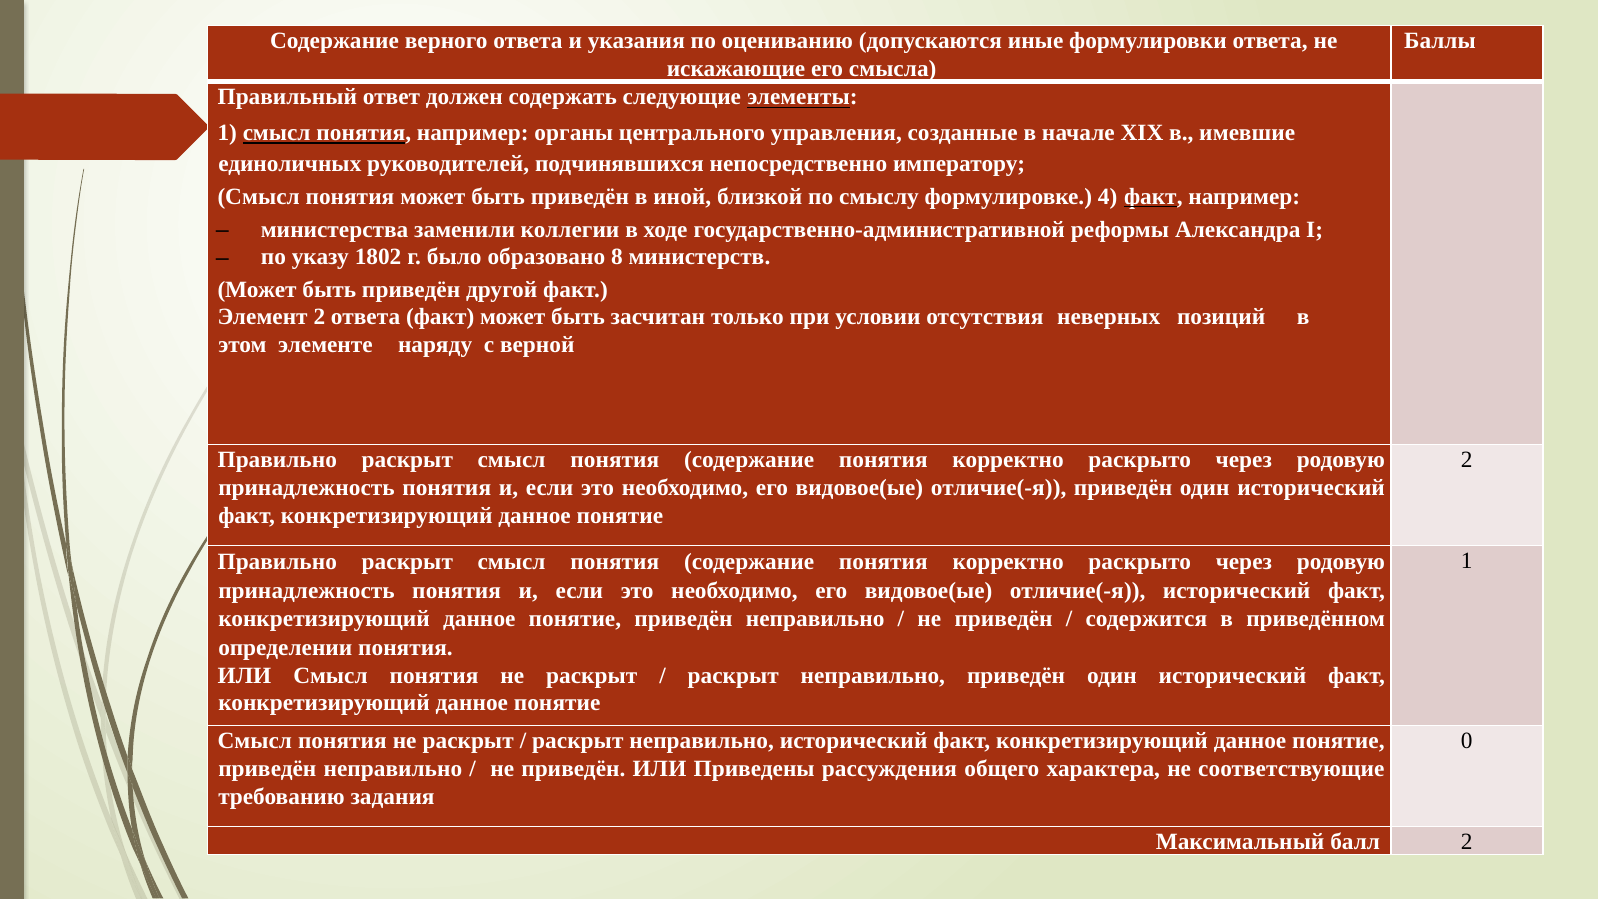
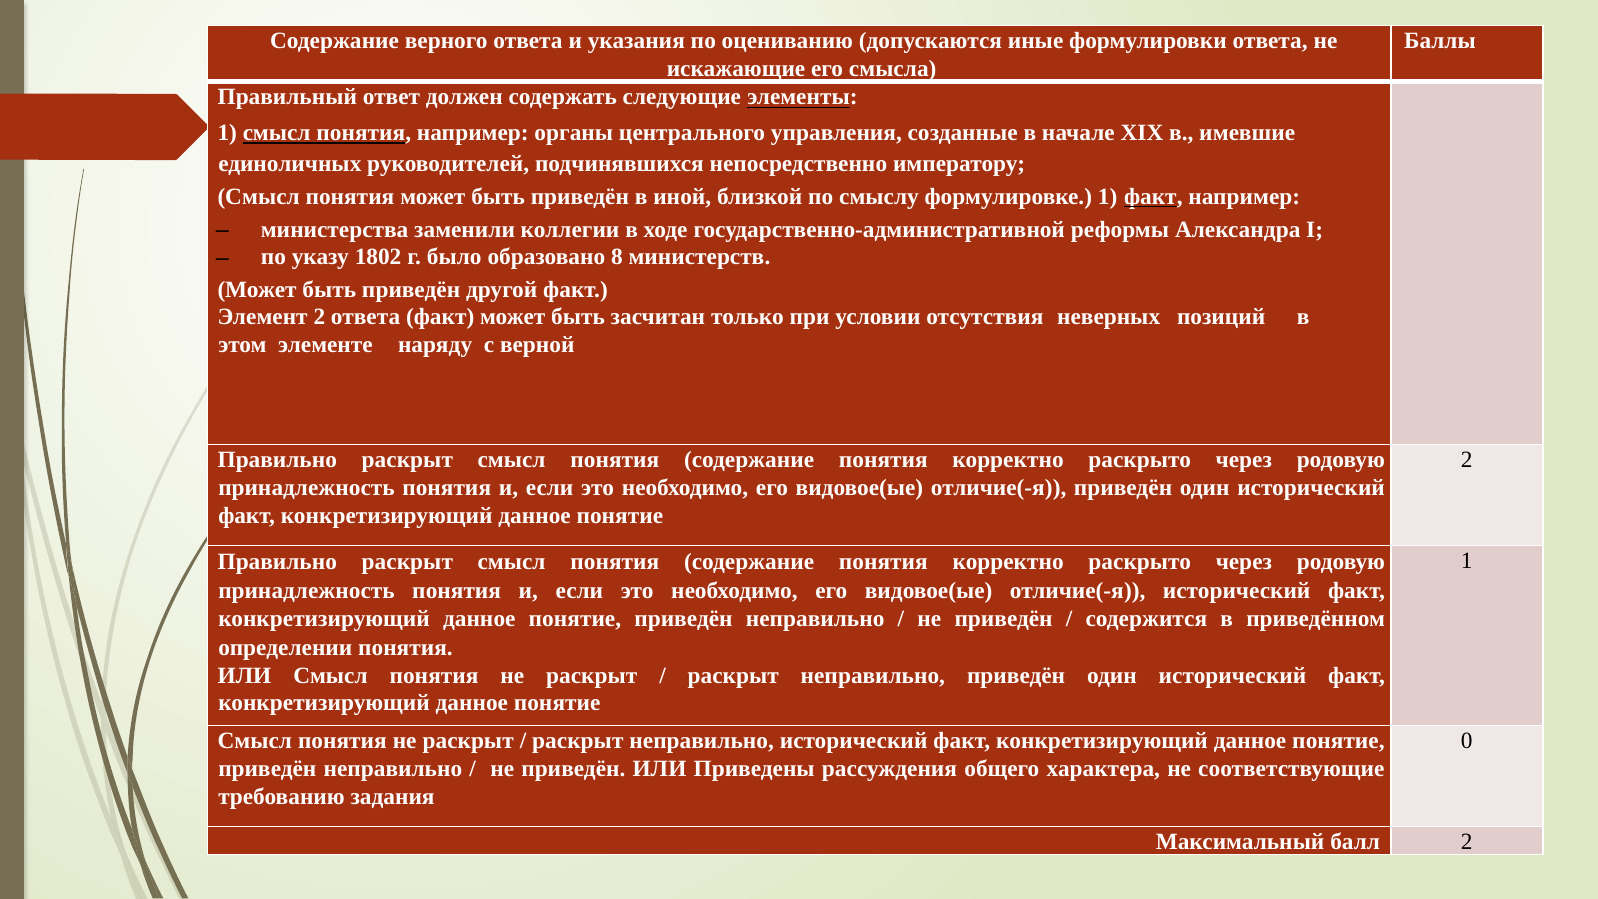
формулировке 4: 4 -> 1 (1108, 196)
